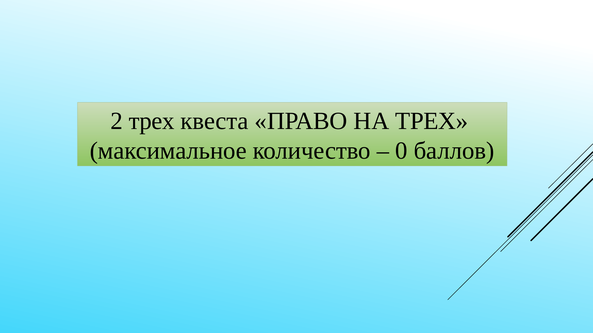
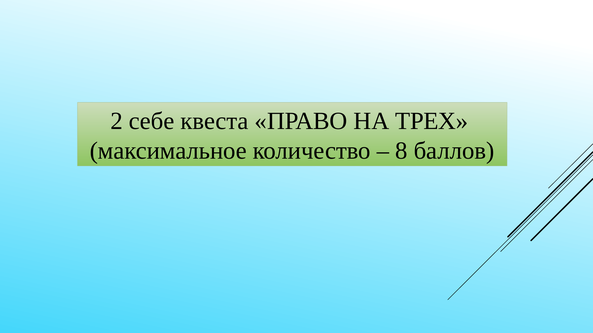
2 трех: трех -> себе (152, 121)
0: 0 -> 8 (401, 151)
